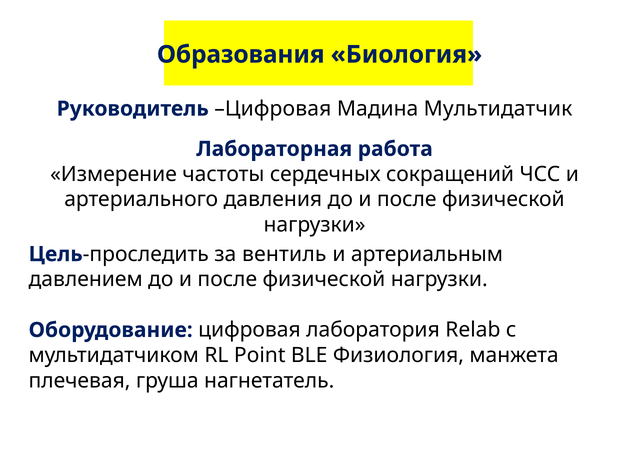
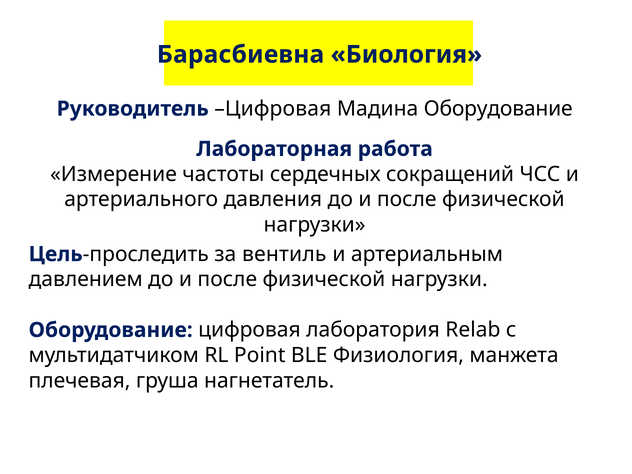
Образования: Образования -> Барасбиевна (241, 55)
Мадина Мультидатчик: Мультидатчик -> Оборудование (498, 109)
